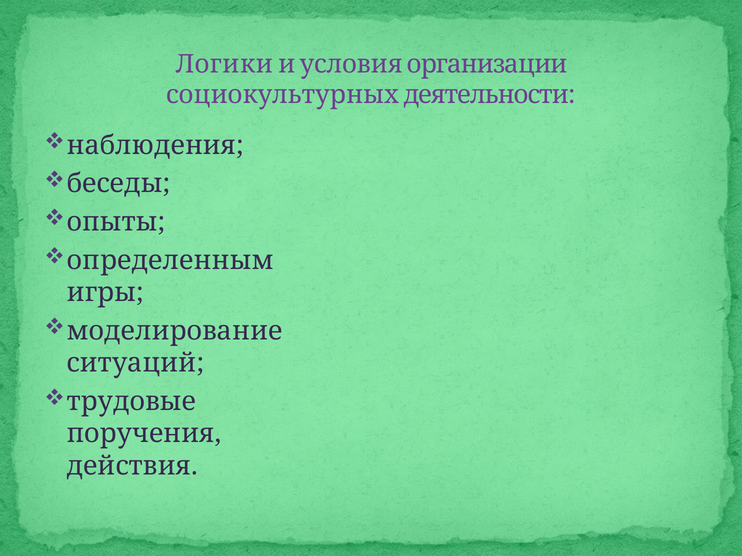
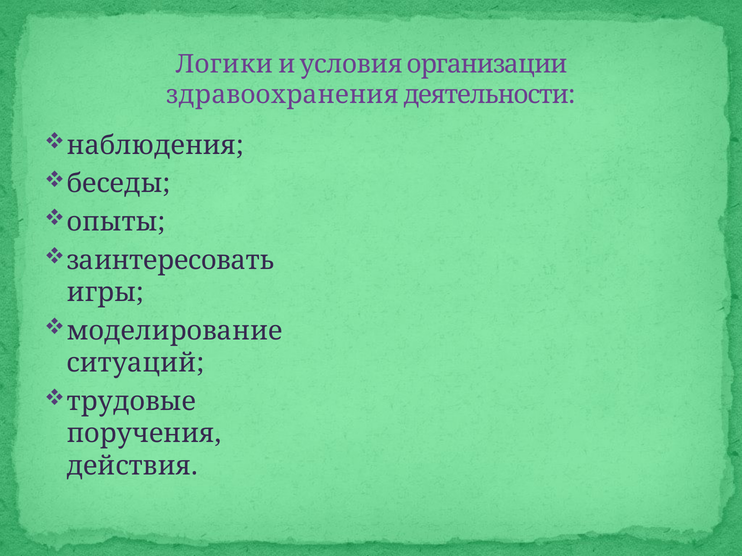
социокультурных: социокультурных -> здравоохранения (283, 95)
определенным: определенным -> заинтересовать (170, 261)
